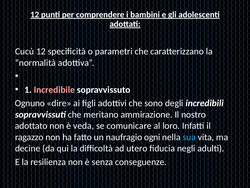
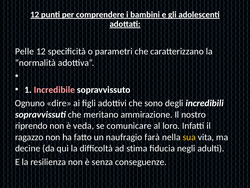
Cucù: Cucù -> Pelle (25, 51)
adottato: adottato -> riprendo (31, 126)
ogni: ogni -> farà (152, 137)
sua colour: light blue -> yellow (189, 137)
utero: utero -> stima (137, 148)
